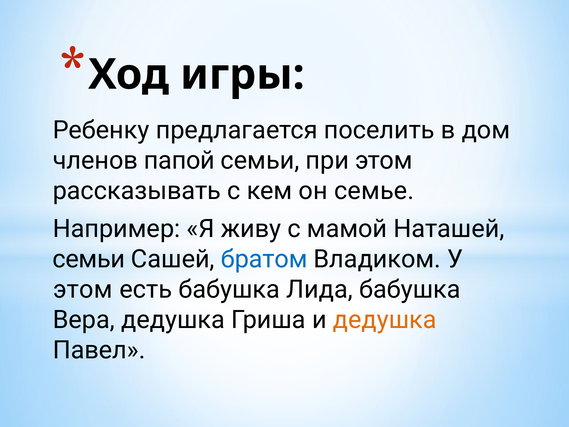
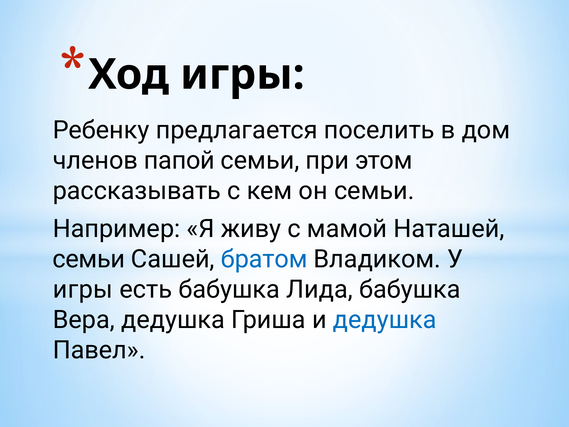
он семье: семье -> семьи (374, 191)
этом: этом -> игры (83, 289)
дедушка colour: orange -> blue (385, 320)
